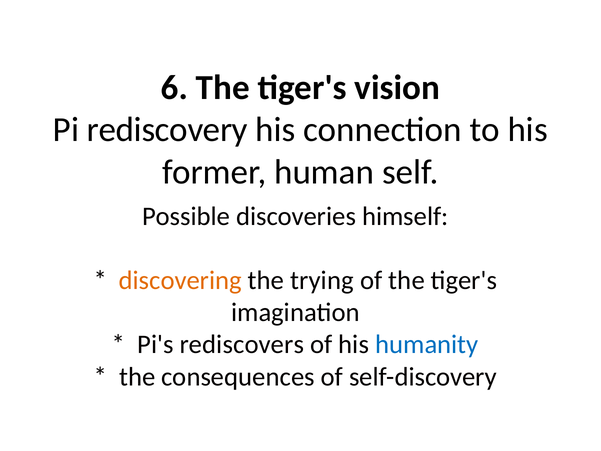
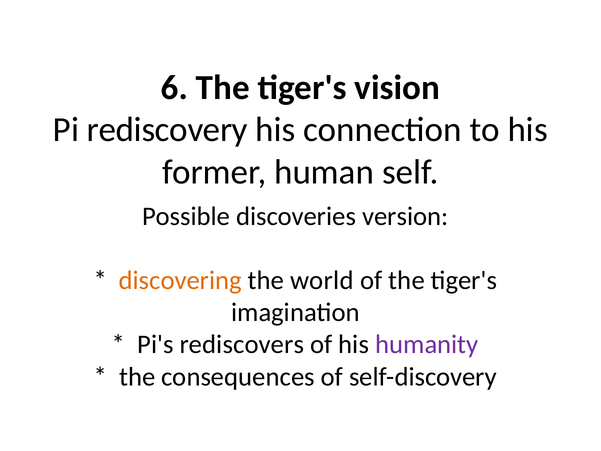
himself: himself -> version (405, 216)
trying: trying -> world (322, 280)
humanity colour: blue -> purple (427, 344)
